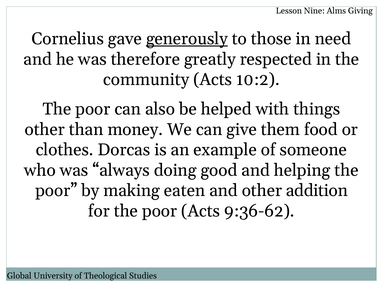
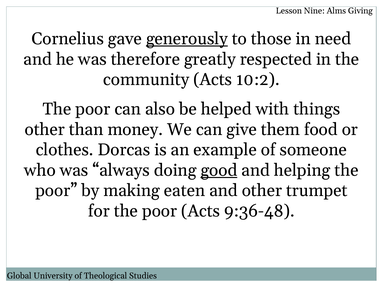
good underline: none -> present (219, 170)
addition: addition -> trumpet (317, 191)
9:36-62: 9:36-62 -> 9:36-48 (259, 211)
